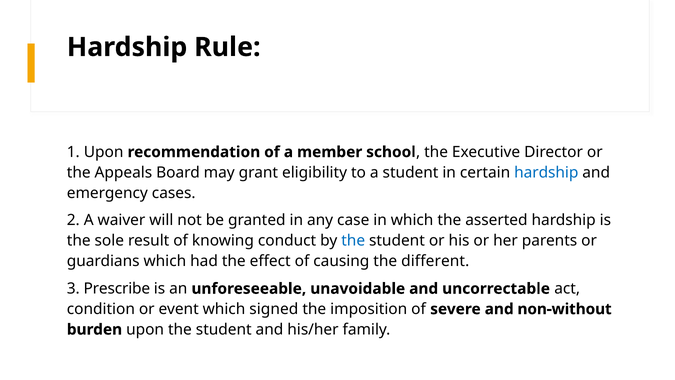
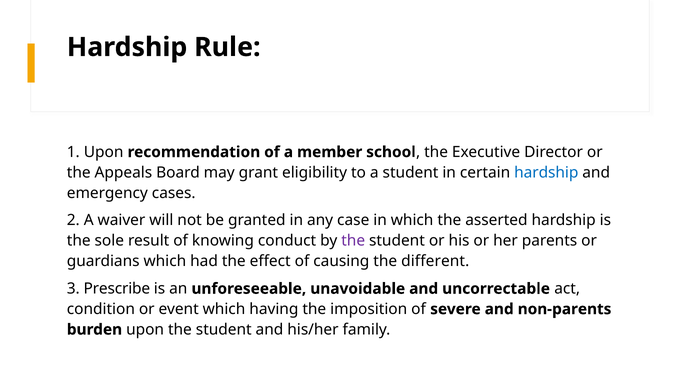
the colour: blue -> purple (353, 241)
signed: signed -> having (274, 309)
non-without: non-without -> non-parents (565, 309)
